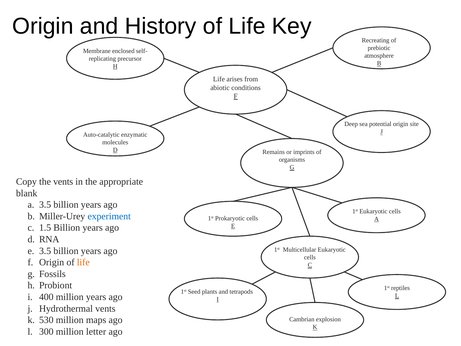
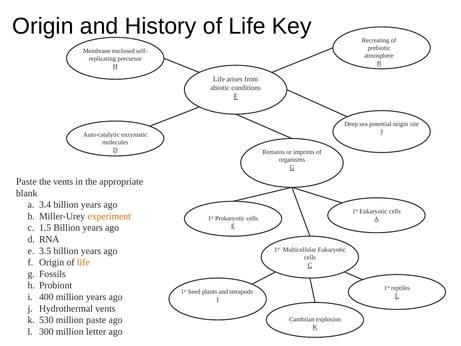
Copy: Copy -> Paste (26, 182)
a 3.5: 3.5 -> 3.4 (45, 205)
experiment colour: blue -> orange (109, 216)
million maps: maps -> paste (96, 320)
